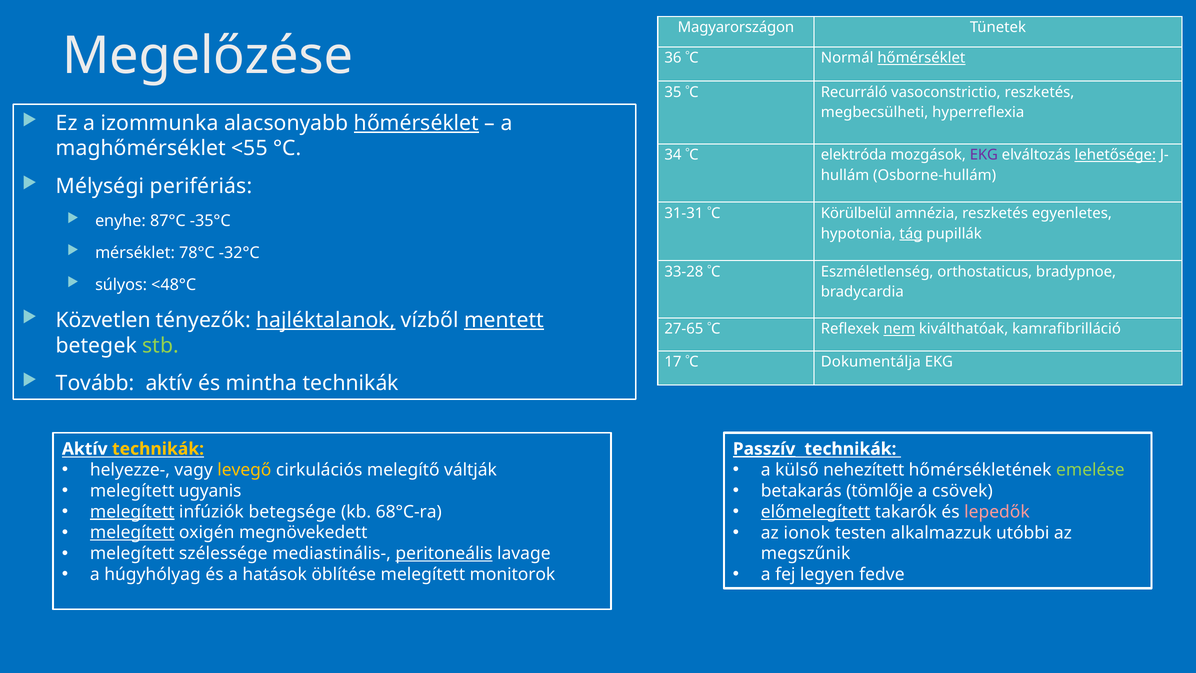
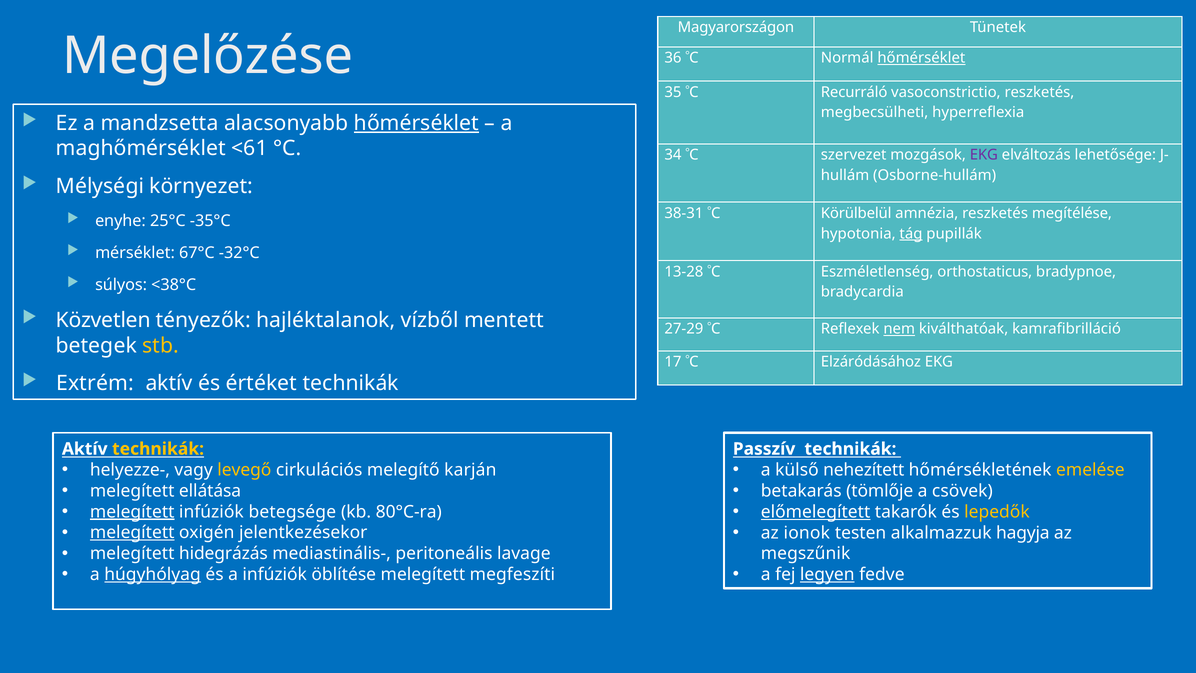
izommunka: izommunka -> mandzsetta (160, 123)
<55: <55 -> <61 (249, 148)
elektróda: elektróda -> szervezet (854, 155)
lehetősége underline: present -> none (1115, 155)
perifériás: perifériás -> környezet (201, 186)
31-31: 31-31 -> 38-31 (684, 213)
egyenletes: egyenletes -> megítélése (1072, 213)
87°C: 87°C -> 25°C (168, 221)
78°C: 78°C -> 67°C (197, 253)
33-28: 33-28 -> 13-28 (684, 271)
<48°C: <48°C -> <38°C (174, 285)
hajléktalanok underline: present -> none (326, 320)
mentett underline: present -> none (504, 320)
27-65: 27-65 -> 27-29 (684, 329)
stb colour: light green -> yellow (161, 345)
Dokumentálja: Dokumentálja -> Elzáródásához (871, 362)
Tovább: Tovább -> Extrém (95, 383)
mintha: mintha -> értéket (261, 383)
Passzív underline: present -> none (764, 449)
váltják: váltják -> karján (470, 470)
emelése colour: light green -> yellow (1090, 470)
ugyanis: ugyanis -> ellátása (210, 491)
68°C-ra: 68°C-ra -> 80°C-ra (409, 512)
lepedők colour: pink -> yellow (997, 512)
megnövekedett: megnövekedett -> jelentkezésekor (303, 533)
utóbbi: utóbbi -> hagyja (1023, 533)
szélessége: szélessége -> hidegrázás (223, 553)
peritoneális underline: present -> none (444, 553)
húgyhólyag underline: none -> present (153, 574)
a hatások: hatások -> infúziók (275, 574)
monitorok: monitorok -> megfeszíti (512, 574)
legyen underline: none -> present (827, 574)
